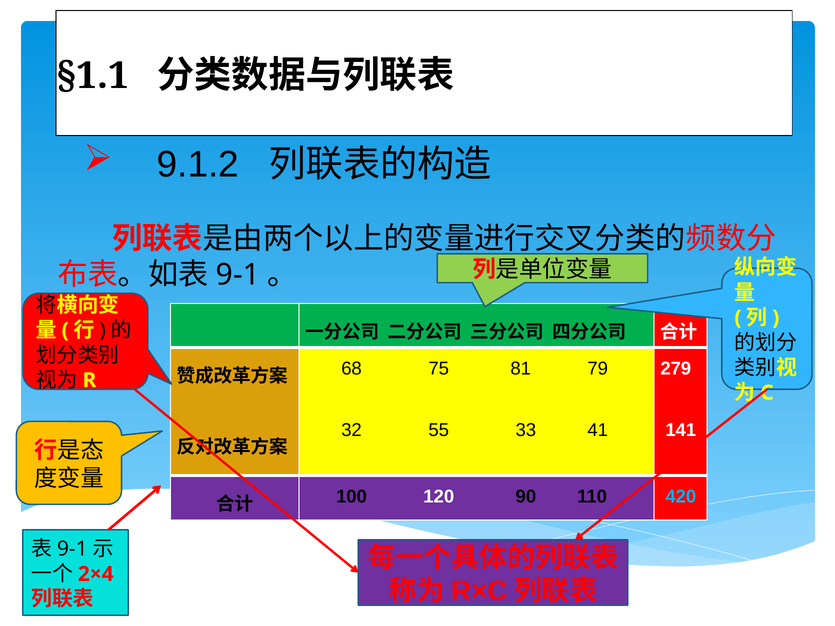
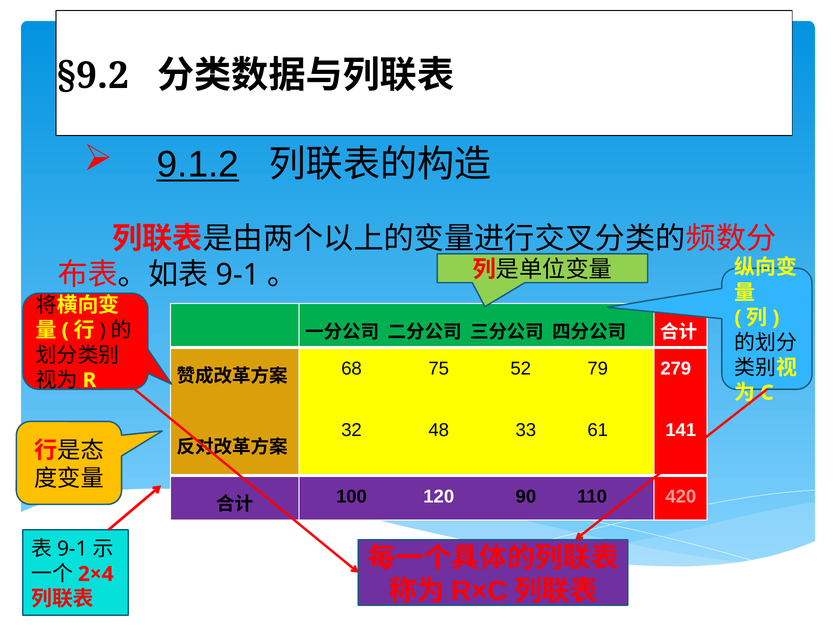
§1.1: §1.1 -> §9.2 (92, 76)
9.1.2 underline: none -> present (198, 165)
81: 81 -> 52 (521, 369)
55: 55 -> 48 (439, 430)
41: 41 -> 61 (598, 430)
420 colour: light blue -> pink (681, 497)
